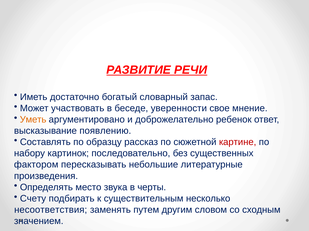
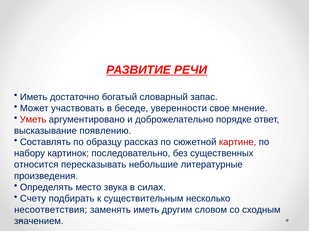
Уметь colour: orange -> red (33, 120)
ребенок: ребенок -> порядке (234, 120)
фактором: фактором -> относится (36, 165)
черты: черты -> силах (152, 188)
заменять путем: путем -> иметь (146, 210)
